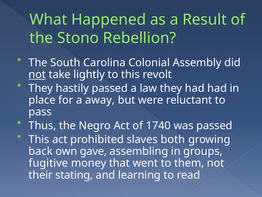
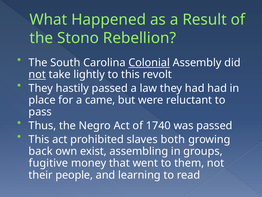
Colonial underline: none -> present (149, 63)
away: away -> came (100, 100)
gave: gave -> exist (93, 151)
stating: stating -> people (74, 175)
